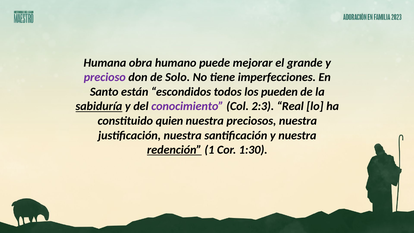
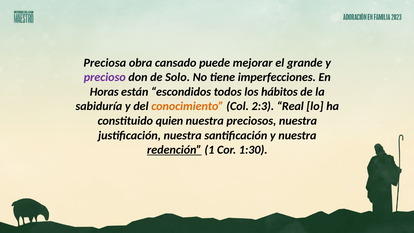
Humana: Humana -> Preciosa (105, 63)
humano: humano -> cansado (176, 63)
Santo: Santo -> Horas (104, 92)
pueden: pueden -> hábitos (279, 92)
sabiduría underline: present -> none (99, 106)
conocimiento colour: purple -> orange (187, 106)
